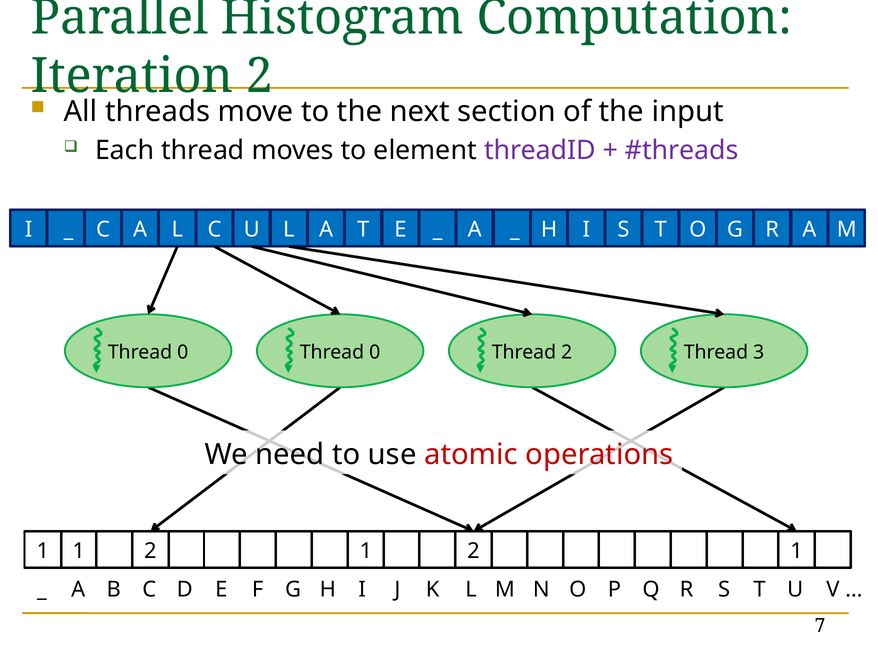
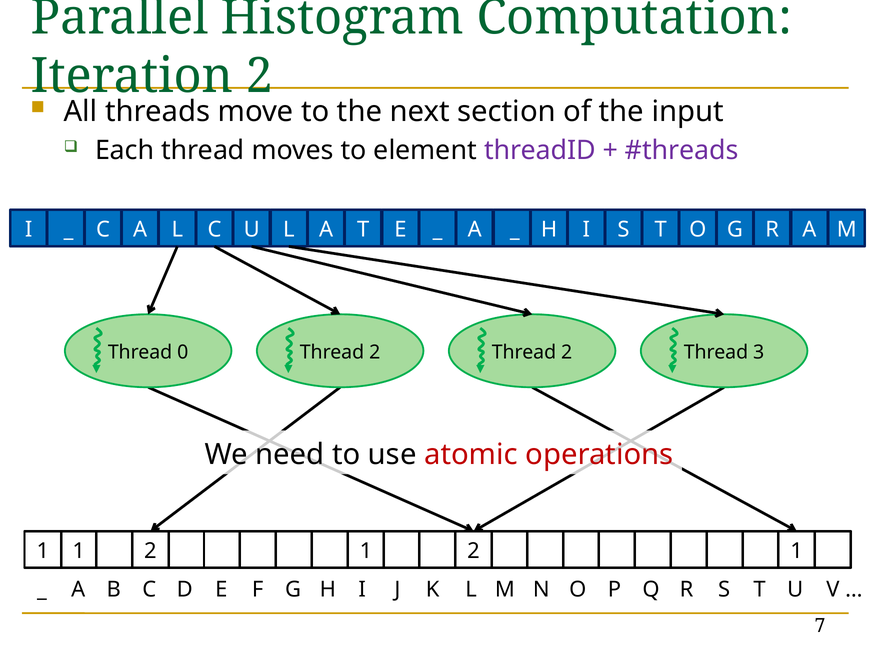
0: 0 -> 2 (375, 352)
